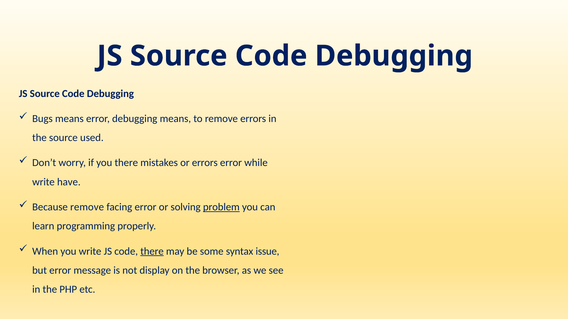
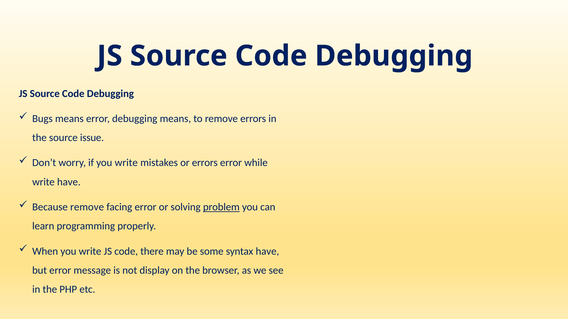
used: used -> issue (92, 138)
if you there: there -> write (126, 163)
there underline: present -> none (152, 252)
syntax issue: issue -> have (267, 252)
